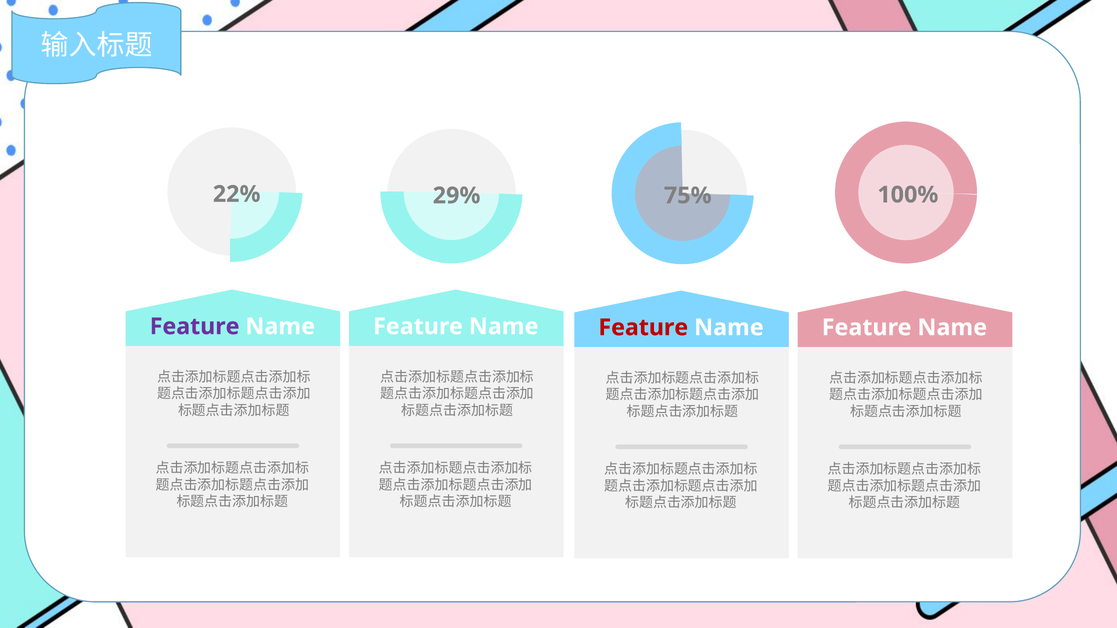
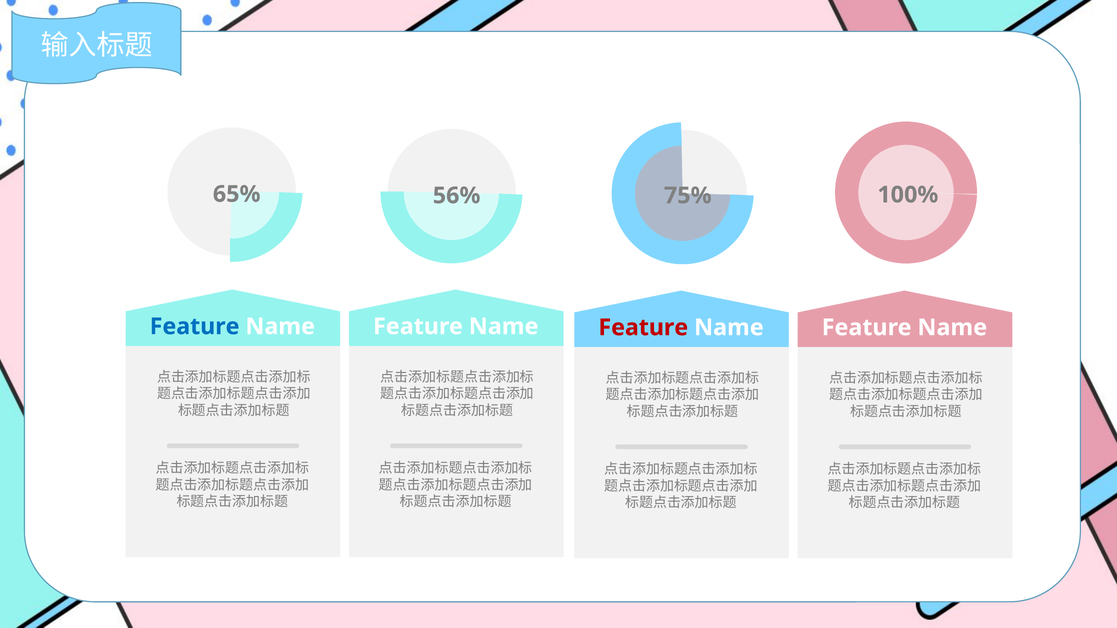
22%: 22% -> 65% (237, 194)
29%: 29% -> 56% (457, 196)
Feature colour: purple -> blue (195, 327)
